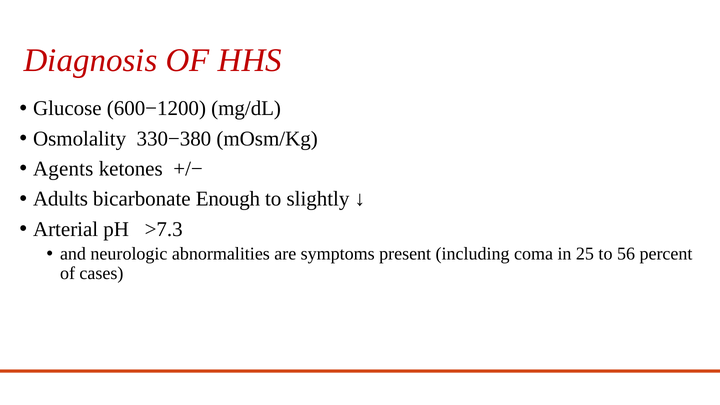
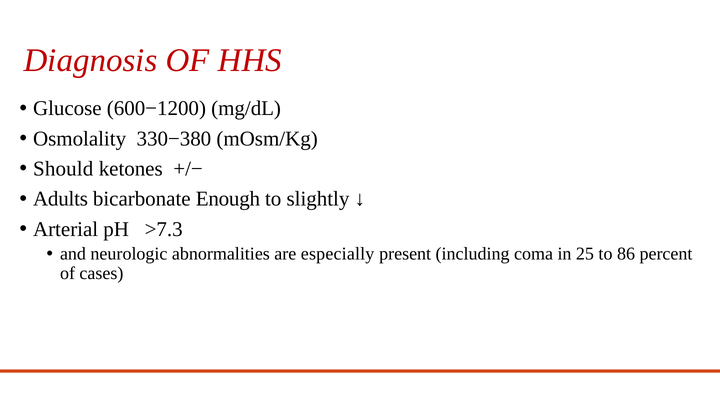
Agents: Agents -> Should (63, 169)
symptoms: symptoms -> especially (338, 254)
56: 56 -> 86 (626, 254)
